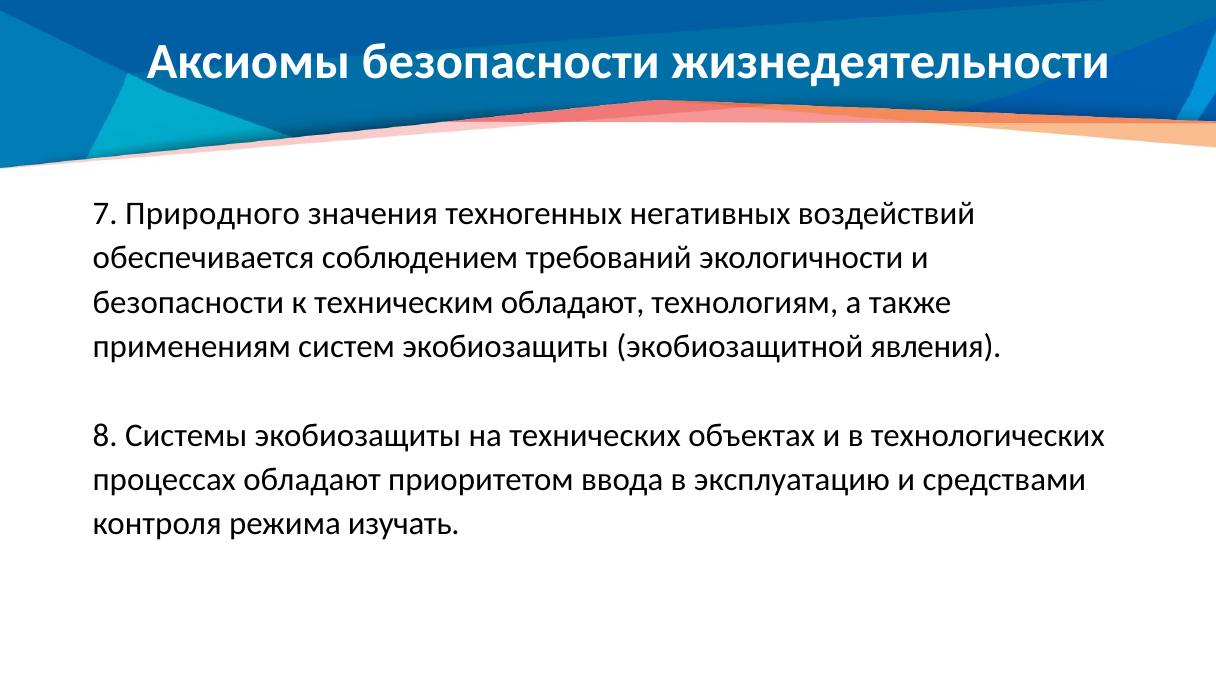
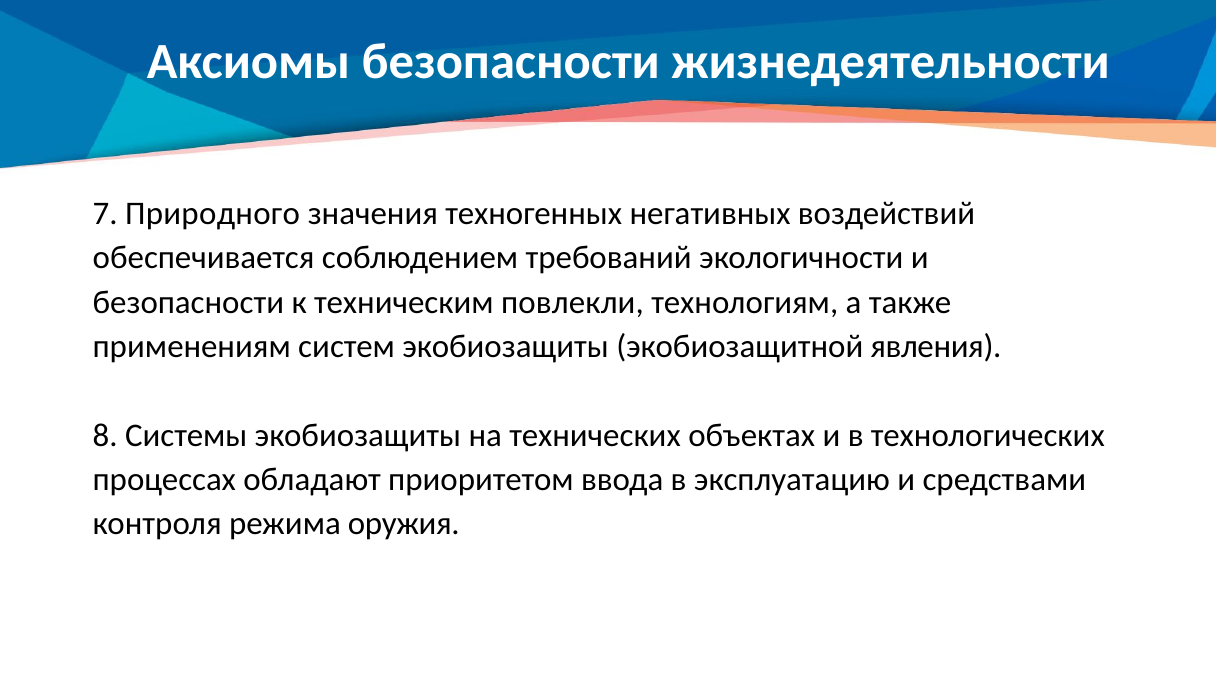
техническим обладают: обладают -> повлекли (573, 302)
изучать: изучать -> оружия (404, 524)
